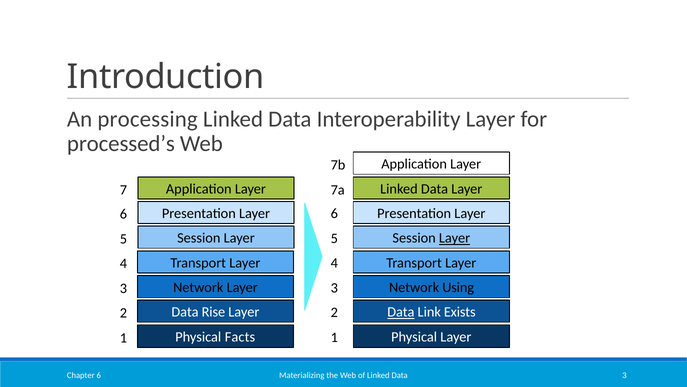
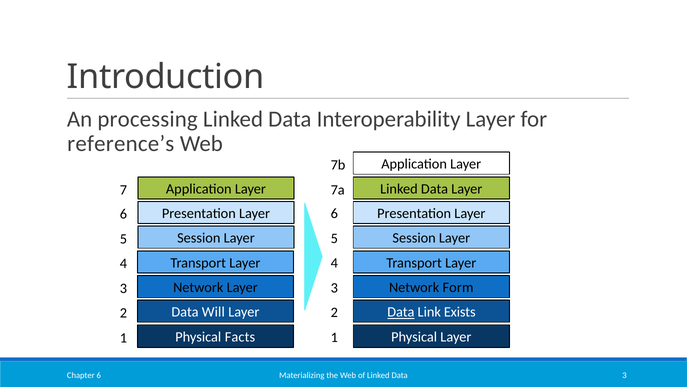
processed’s: processed’s -> reference’s (121, 144)
Layer underline: present -> none (455, 238)
Using: Using -> Form (458, 287)
Rise: Rise -> Will (213, 312)
